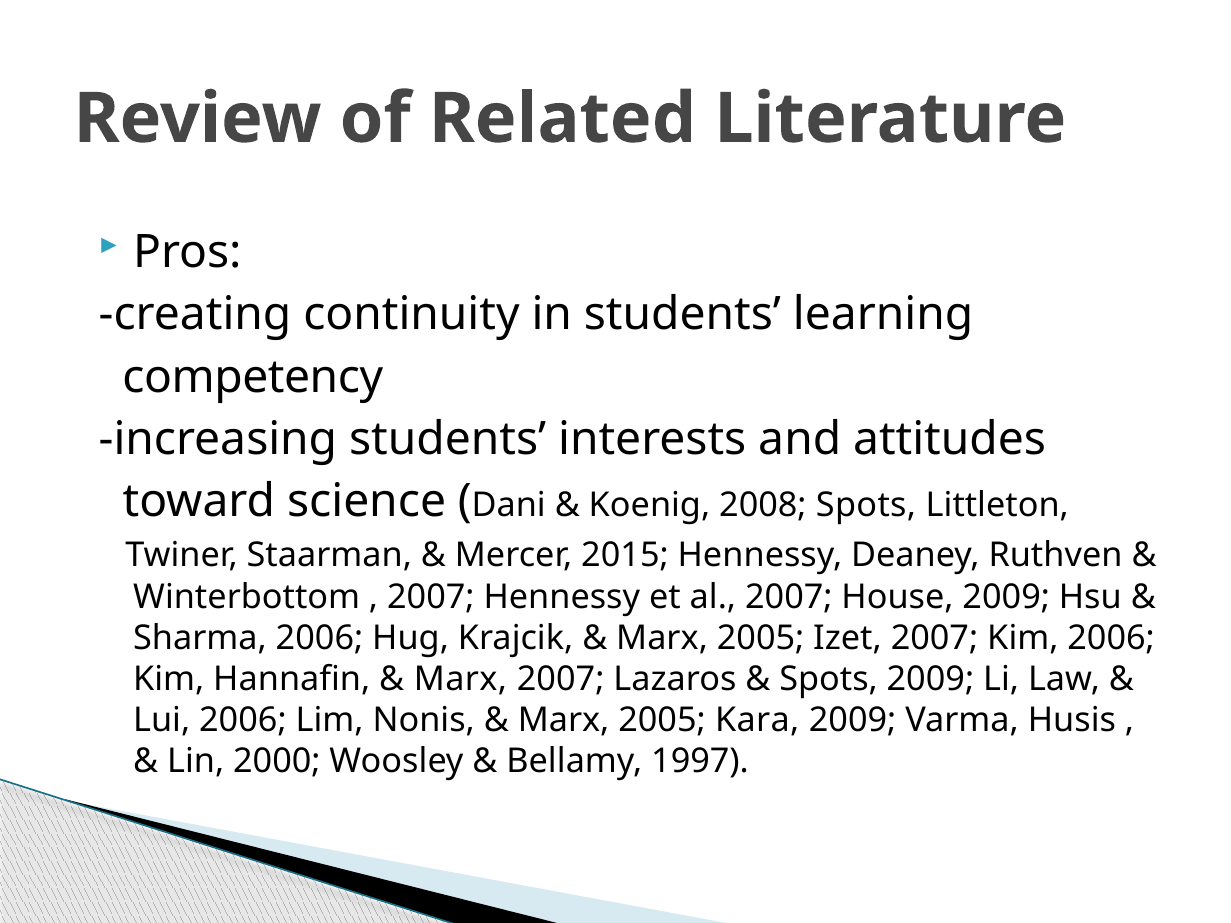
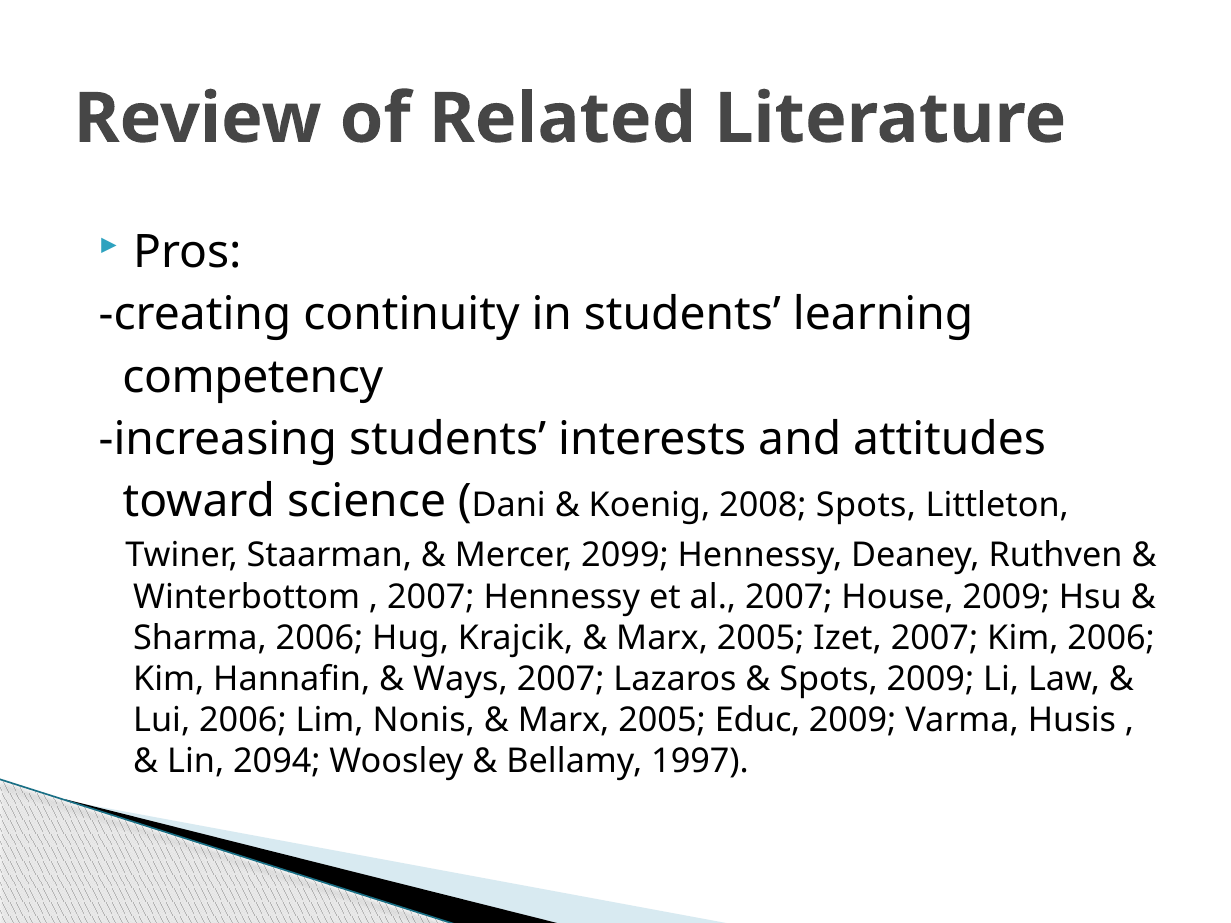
2015: 2015 -> 2099 (625, 556)
Marx: Marx -> Ways (461, 679)
Kara: Kara -> Educ (758, 720)
2000: 2000 -> 2094 (277, 761)
